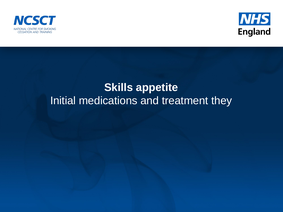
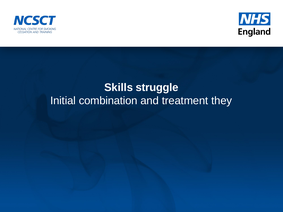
appetite: appetite -> struggle (157, 88)
medications: medications -> combination (108, 101)
